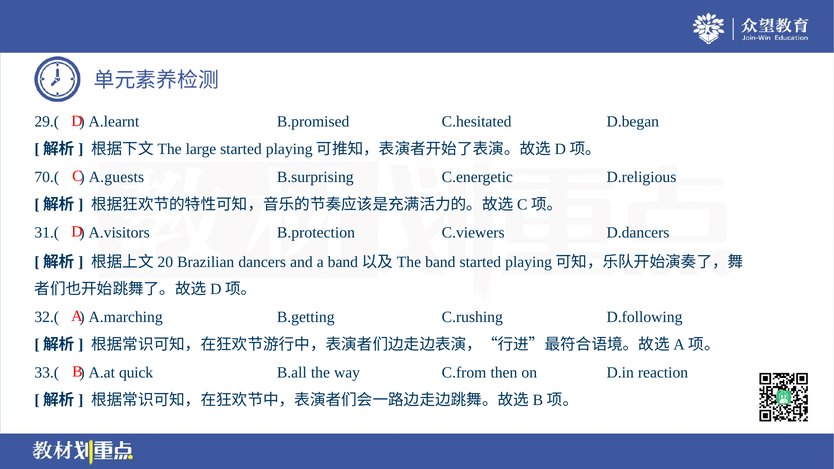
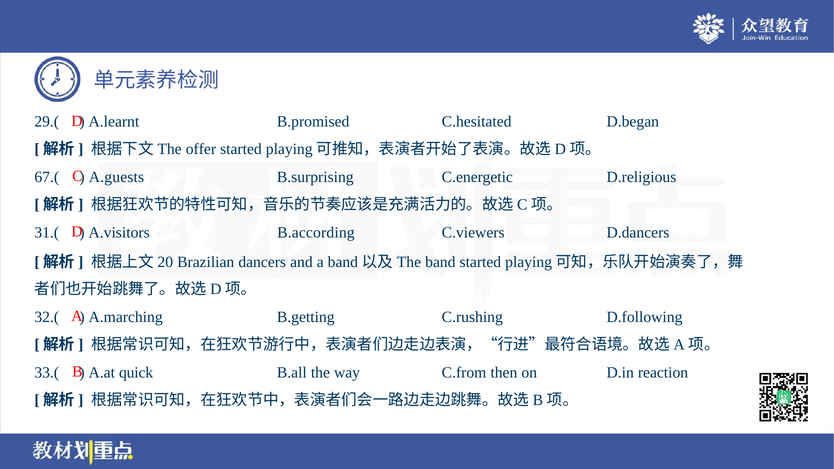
large: large -> offer (201, 149)
70.(: 70.( -> 67.( (47, 177)
B.protection: B.protection -> B.according (316, 232)
